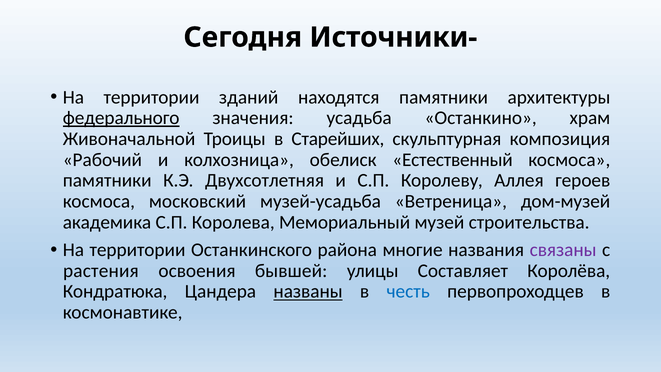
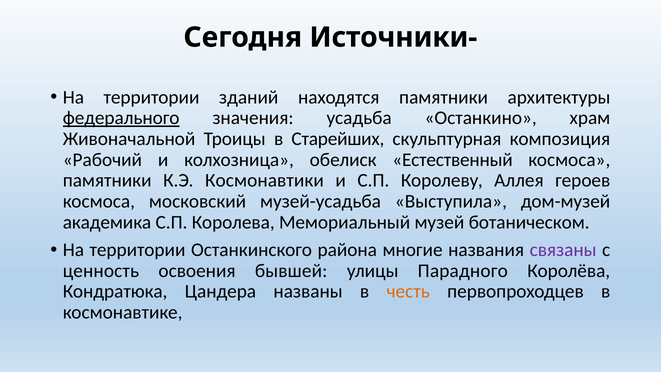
Двухсотлетняя: Двухсотлетняя -> Космонавтики (264, 180)
Ветреница: Ветреница -> Выступила (451, 201)
строительства: строительства -> ботаническом (529, 222)
растения: растения -> ценность (101, 271)
Составляет: Составляет -> Парадного (463, 271)
названы underline: present -> none (308, 291)
честь colour: blue -> orange (408, 291)
